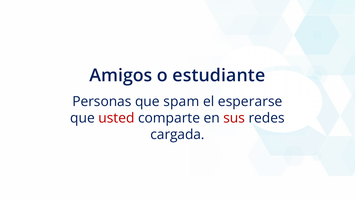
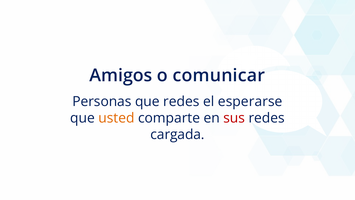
estudiante: estudiante -> comunicar (219, 75)
que spam: spam -> redes (181, 101)
usted colour: red -> orange (116, 118)
